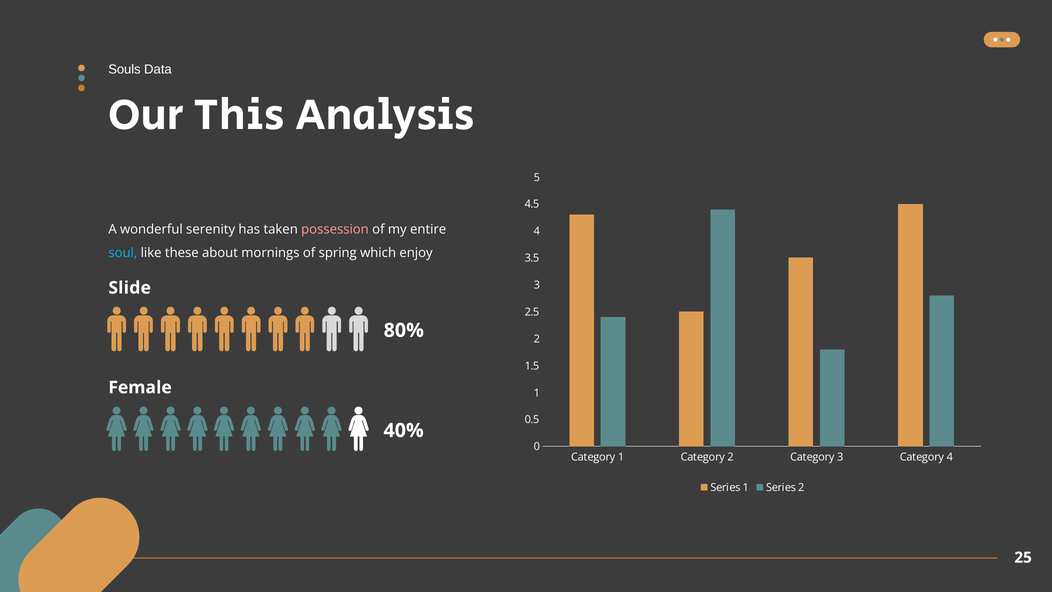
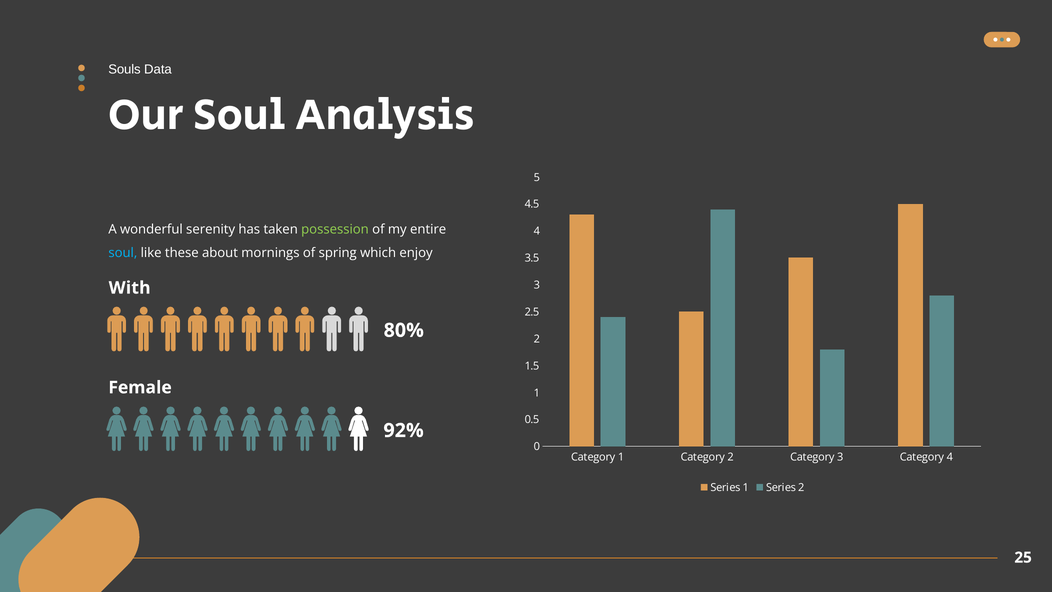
Our This: This -> Soul (240, 115)
possession colour: pink -> light green (335, 229)
Slide: Slide -> With (130, 288)
40%: 40% -> 92% (404, 430)
